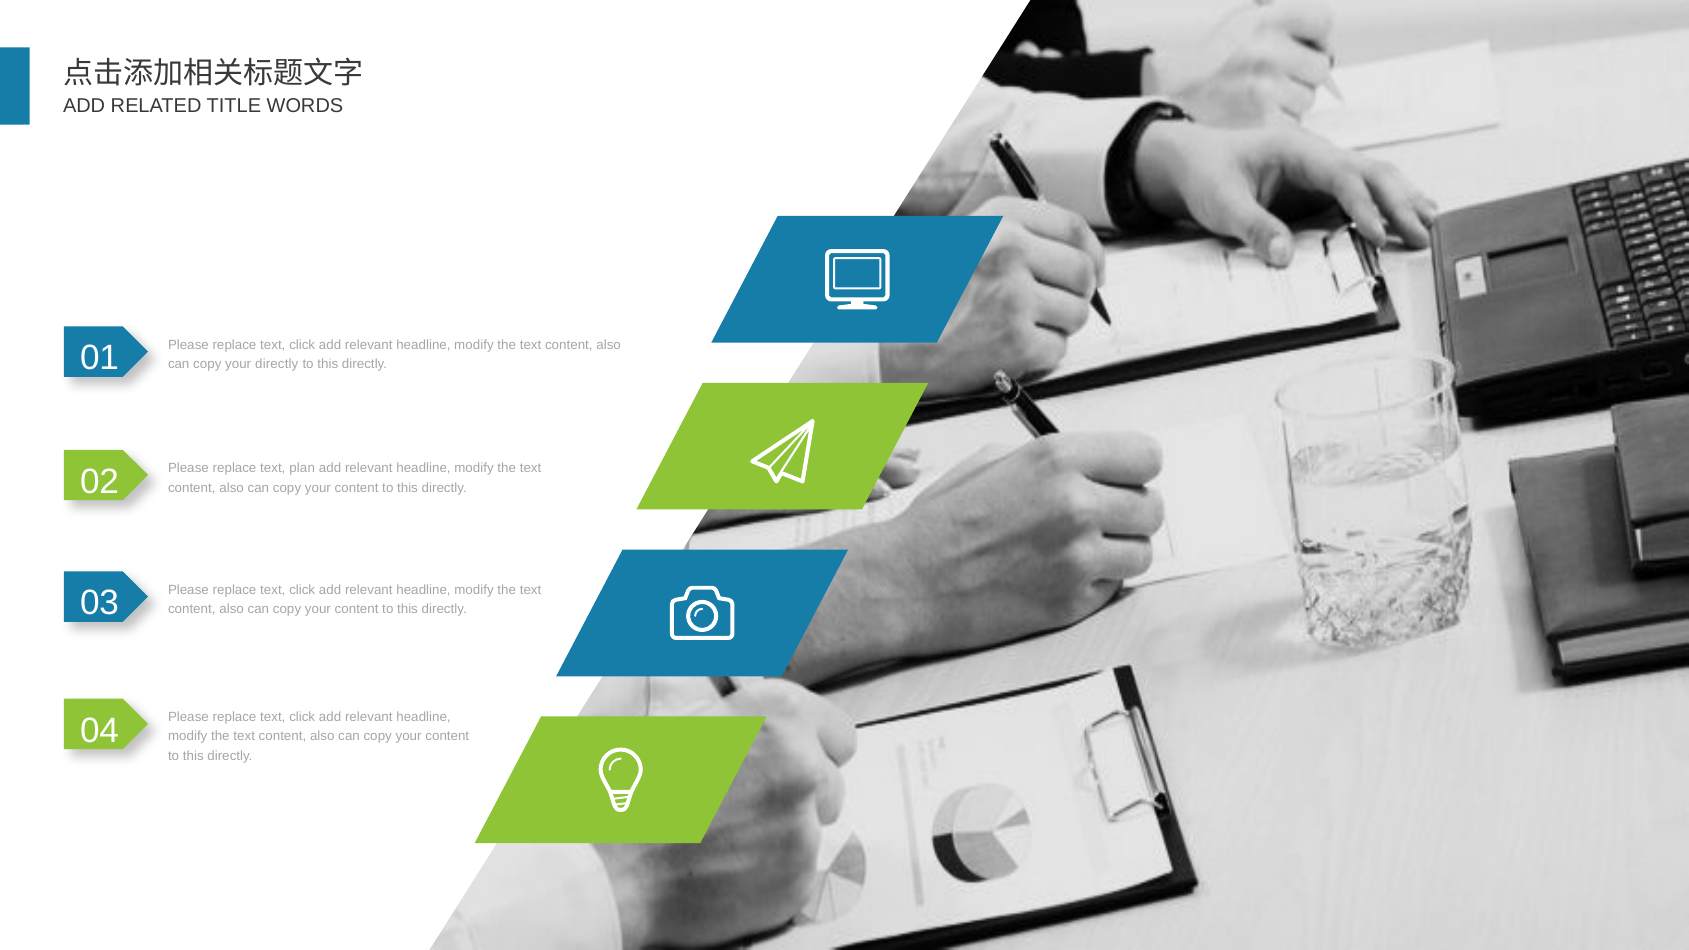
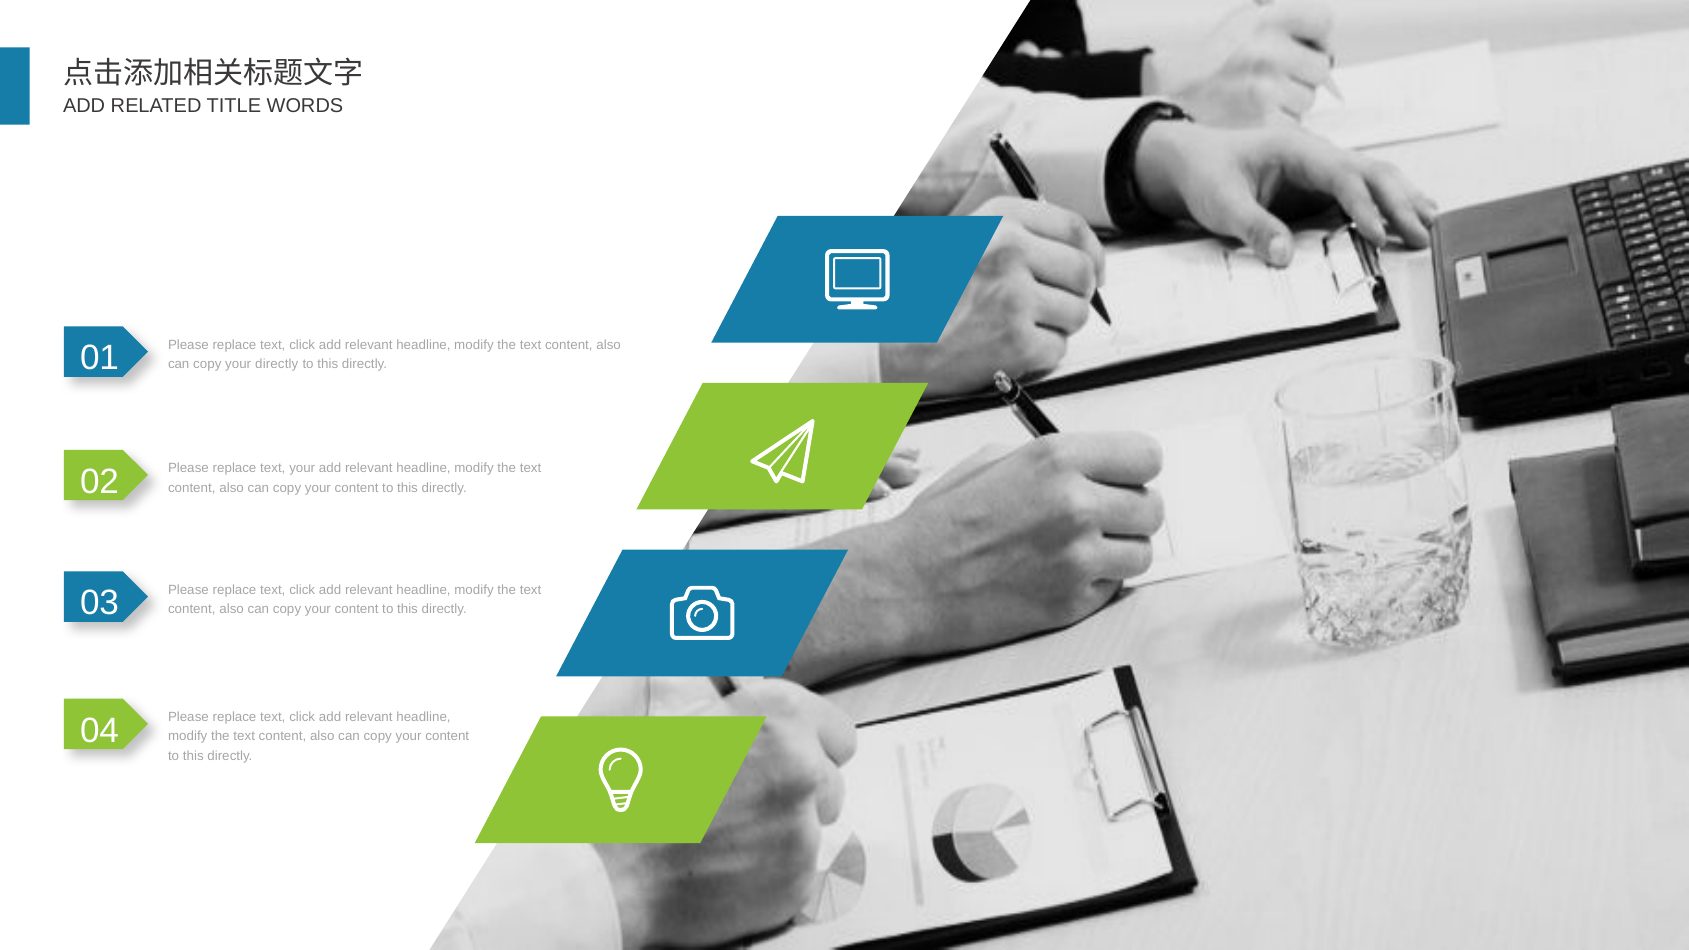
text plan: plan -> your (302, 469)
